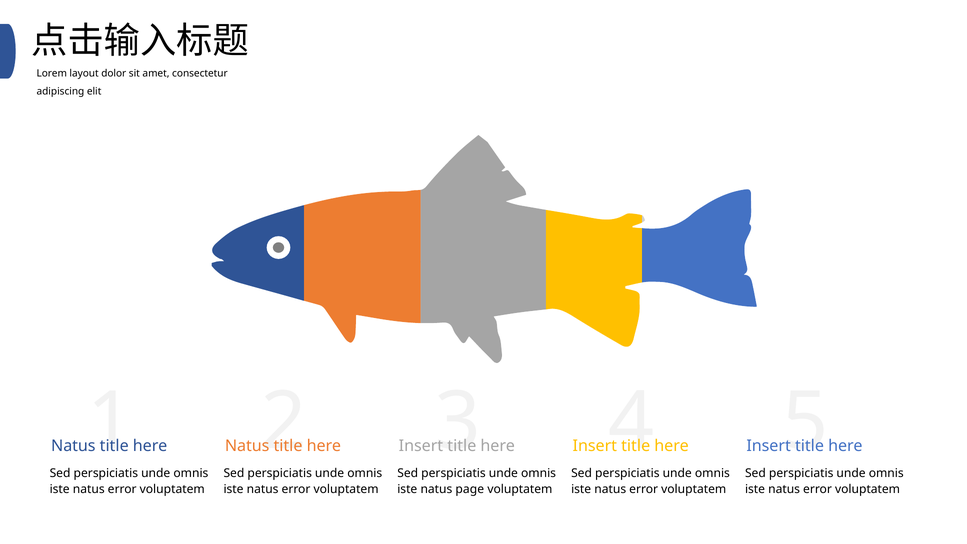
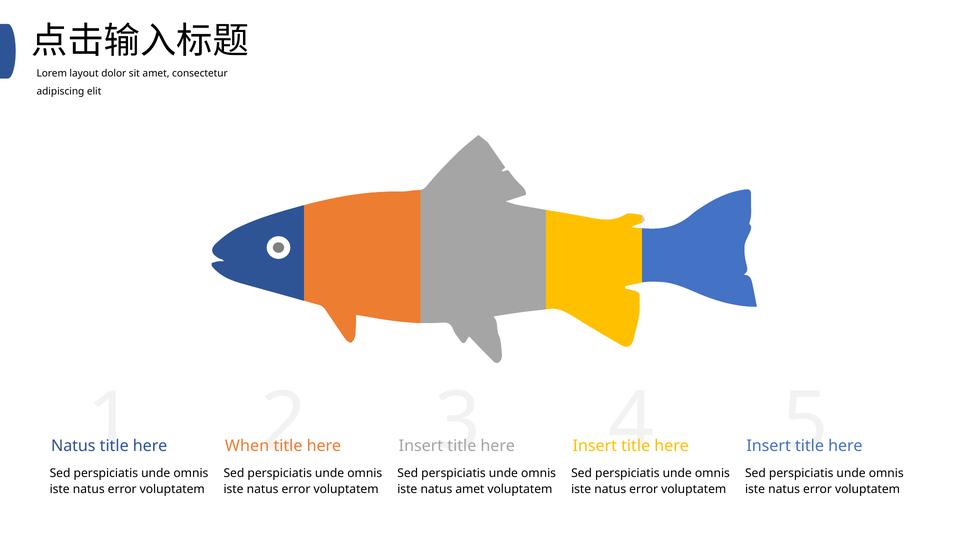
Natus: Natus -> When (247, 446)
natus page: page -> amet (470, 489)
